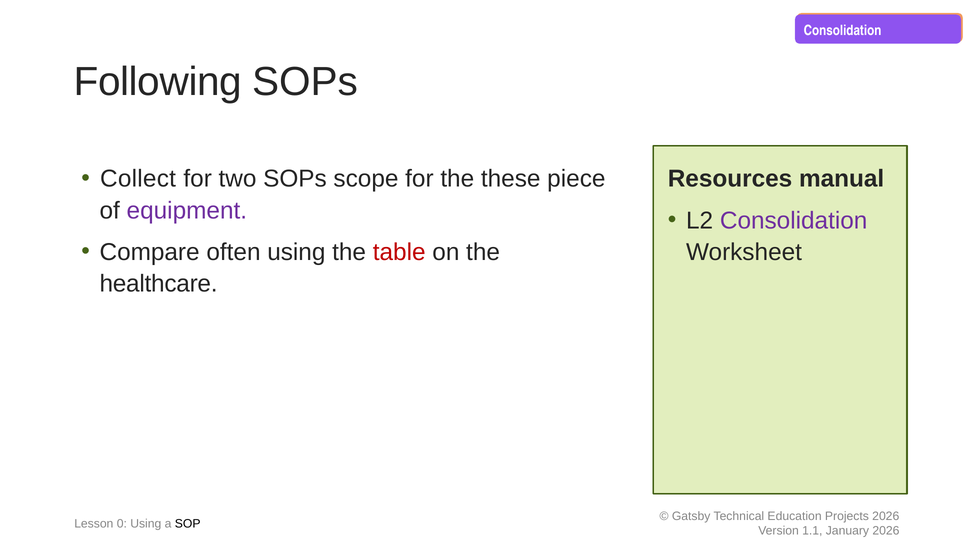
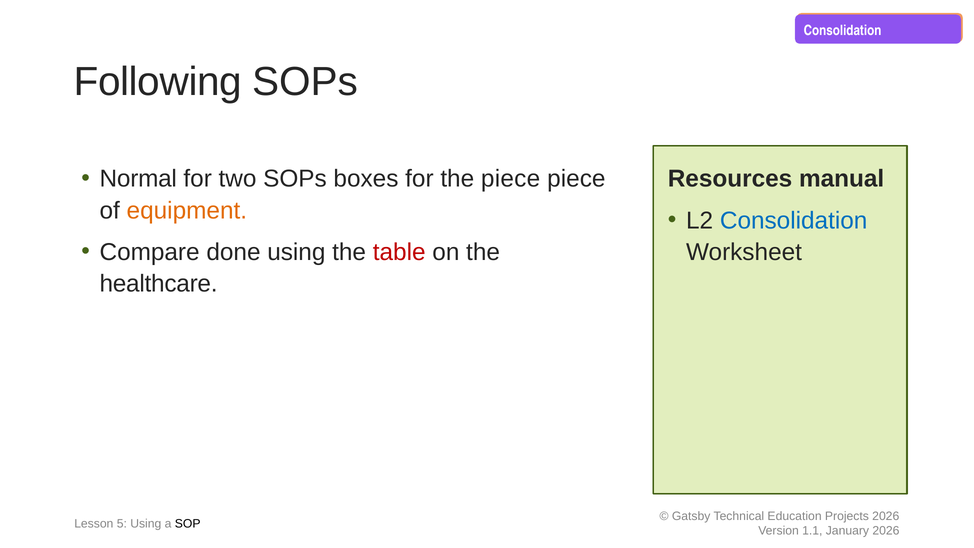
Collect: Collect -> Normal (138, 179)
scope: scope -> boxes (366, 179)
the these: these -> piece (511, 179)
equipment colour: purple -> orange (187, 210)
Consolidation colour: purple -> blue (794, 221)
often: often -> done (234, 252)
0: 0 -> 5 (122, 524)
